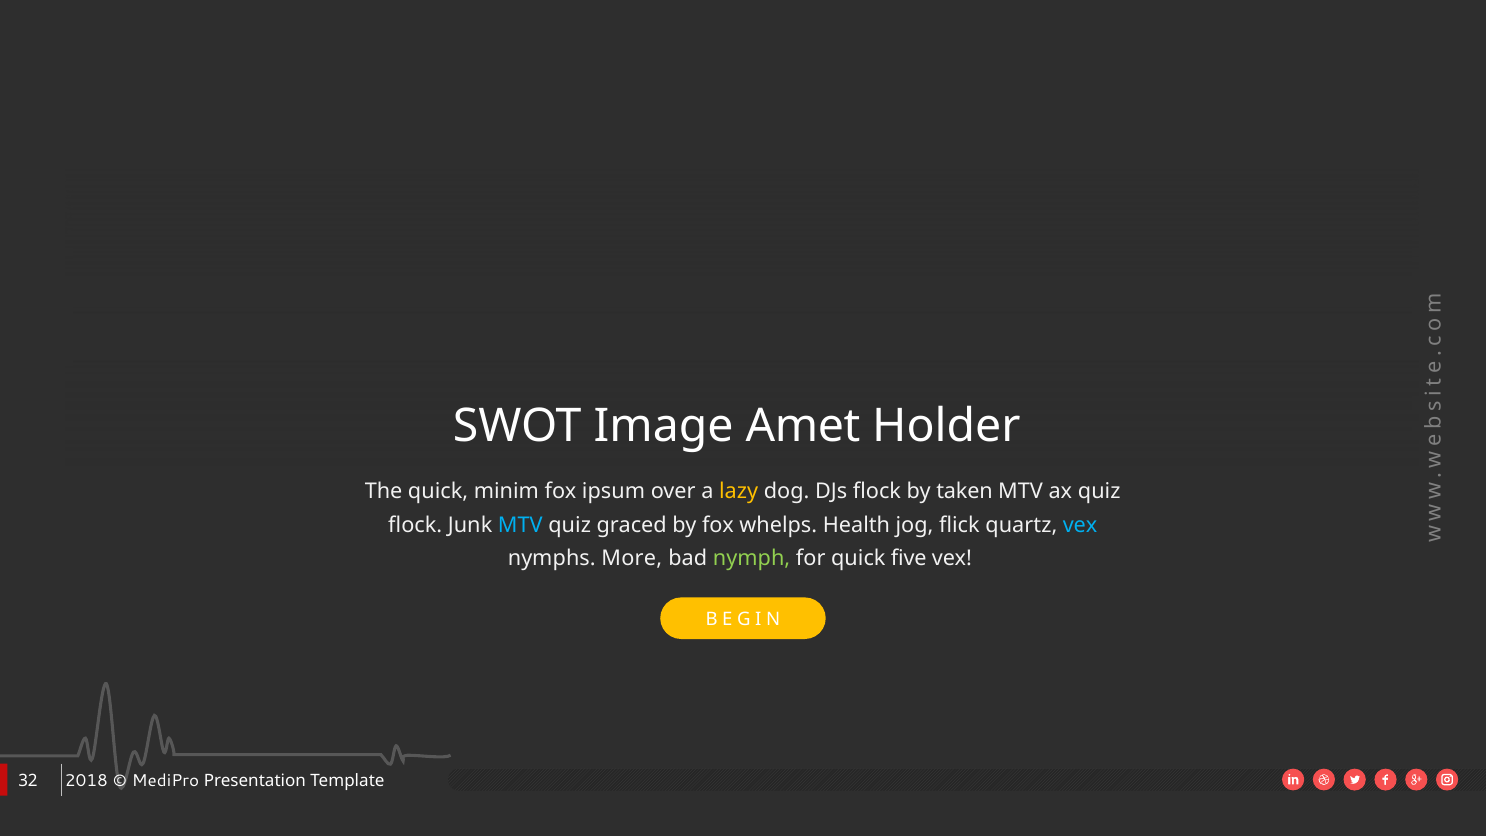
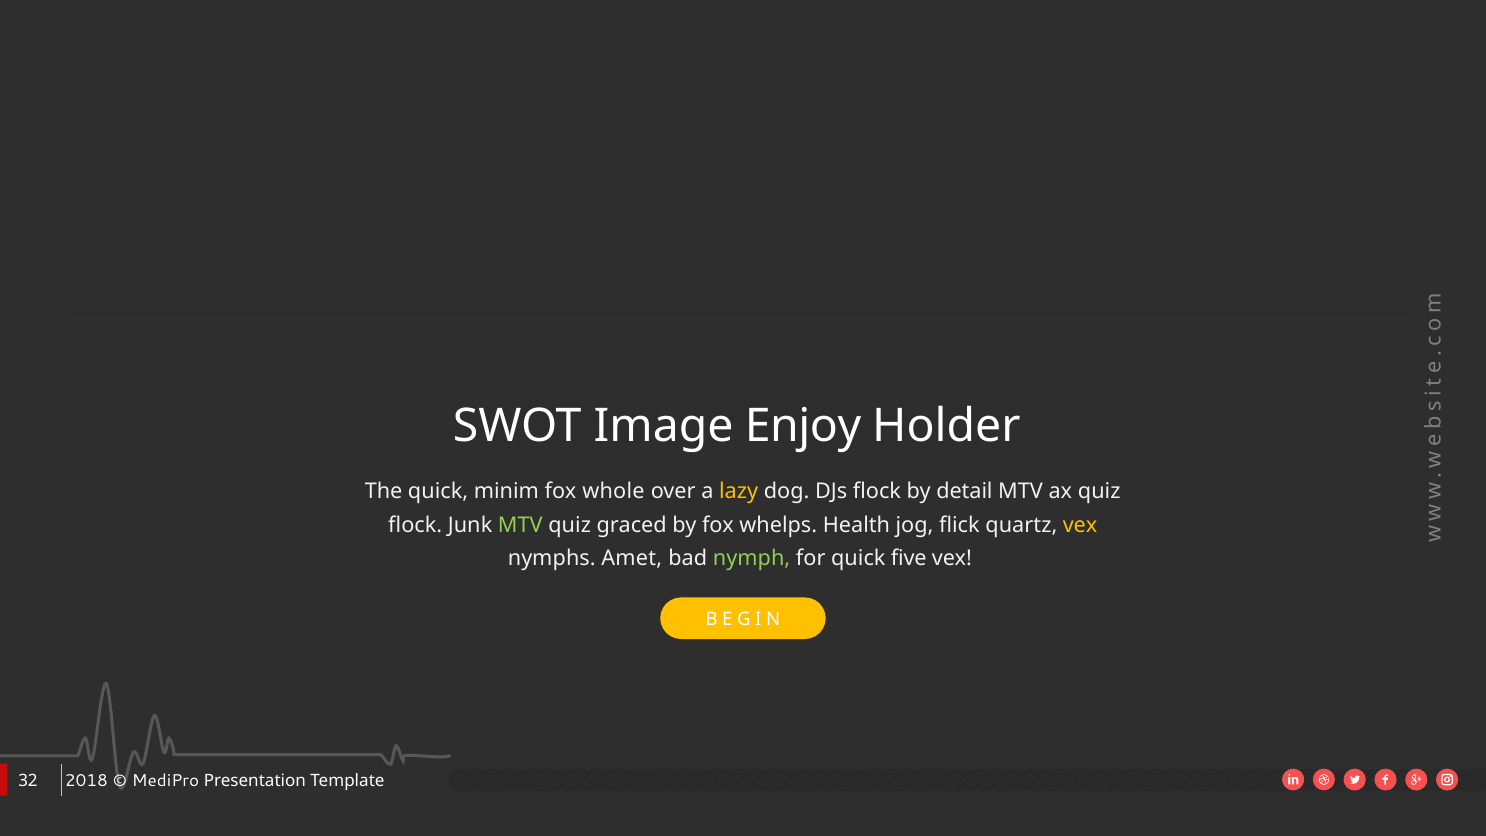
Amet: Amet -> Enjoy (803, 426)
ipsum: ipsum -> whole (613, 491)
taken: taken -> detail (964, 491)
MTV colour: light blue -> light green (520, 525)
vex colour: light blue -> yellow (1080, 525)
More: More -> Amet (632, 559)
